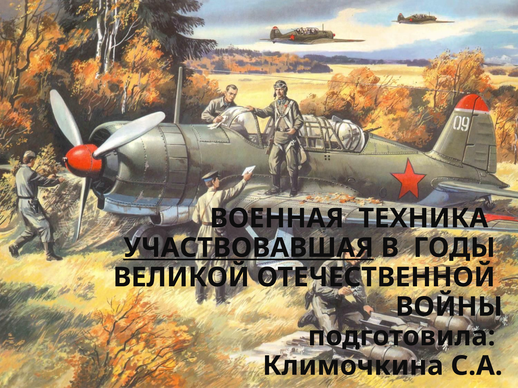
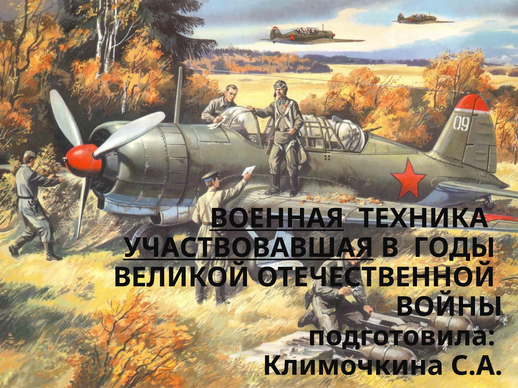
ВОЕННАЯ underline: none -> present (277, 219)
